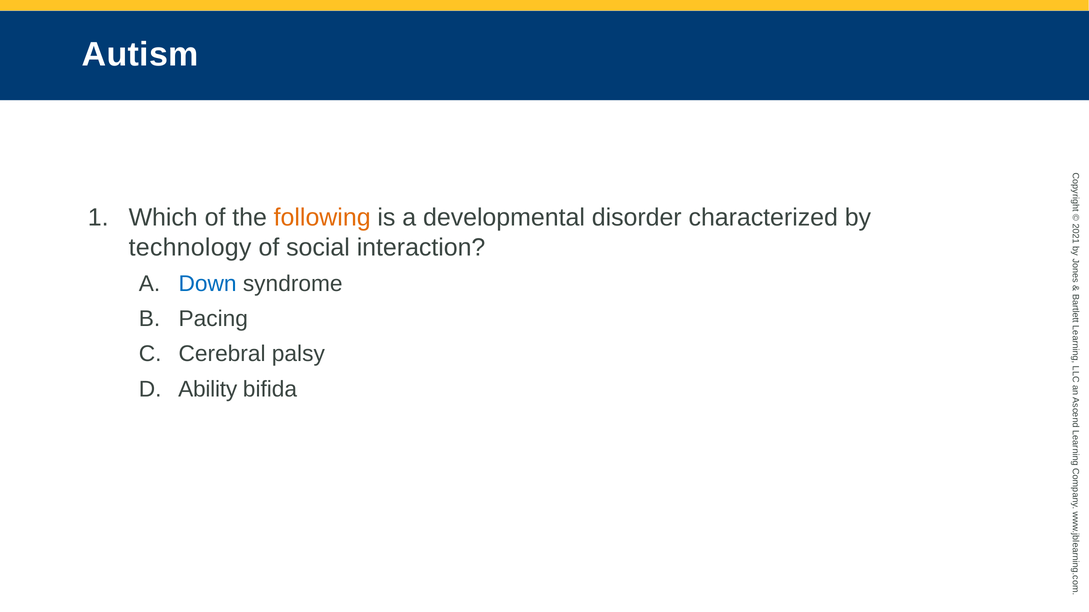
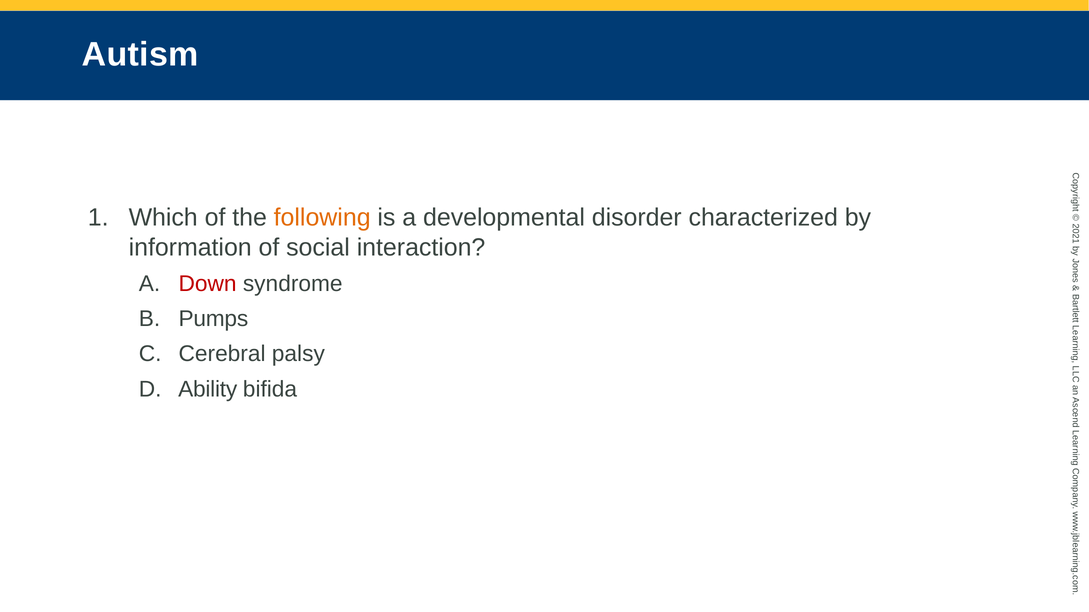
technology: technology -> information (190, 248)
Down colour: blue -> red (208, 284)
Pacing: Pacing -> Pumps (213, 319)
